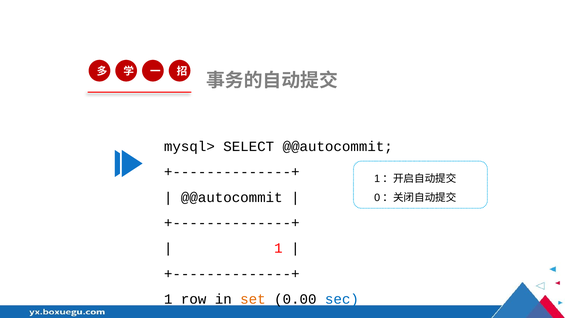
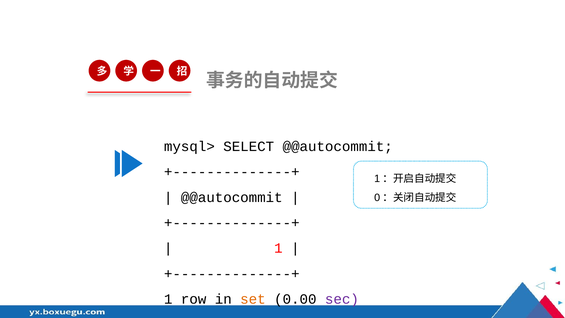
sec colour: blue -> purple (342, 299)
